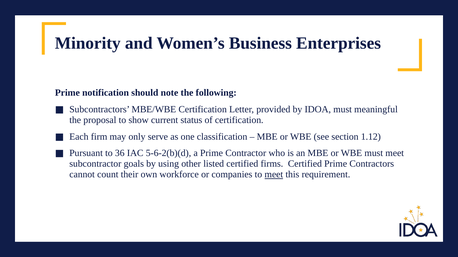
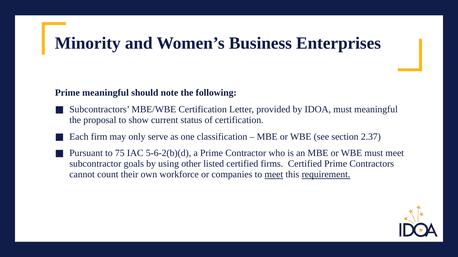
Prime notification: notification -> meaningful (106, 93)
1.12: 1.12 -> 2.37 (371, 137)
36: 36 -> 75 (120, 153)
requirement underline: none -> present (326, 175)
